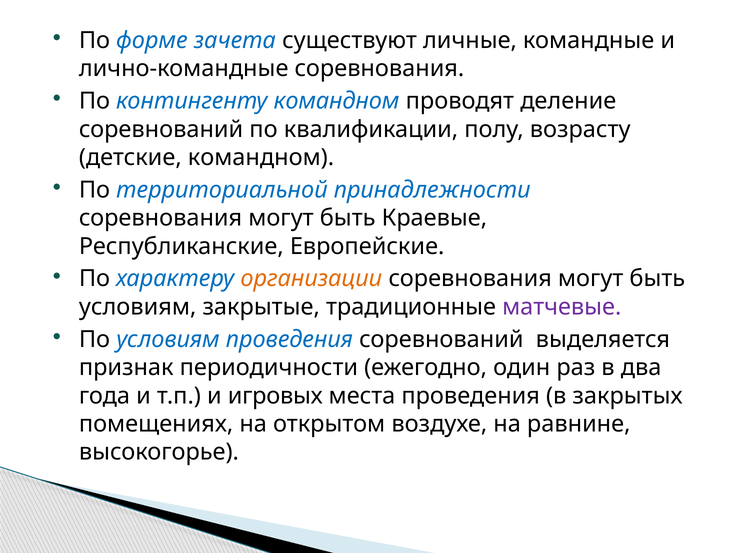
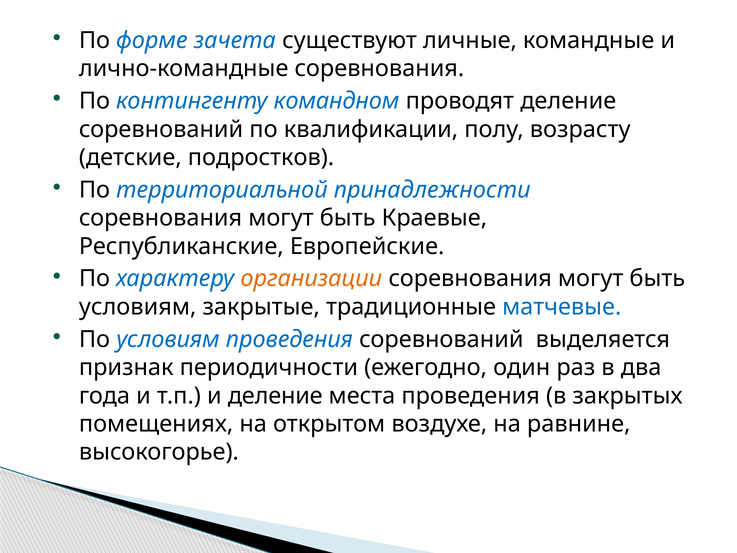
детские командном: командном -> подростков (261, 157)
матчевые colour: purple -> blue (562, 307)
и игровых: игровых -> деление (275, 396)
